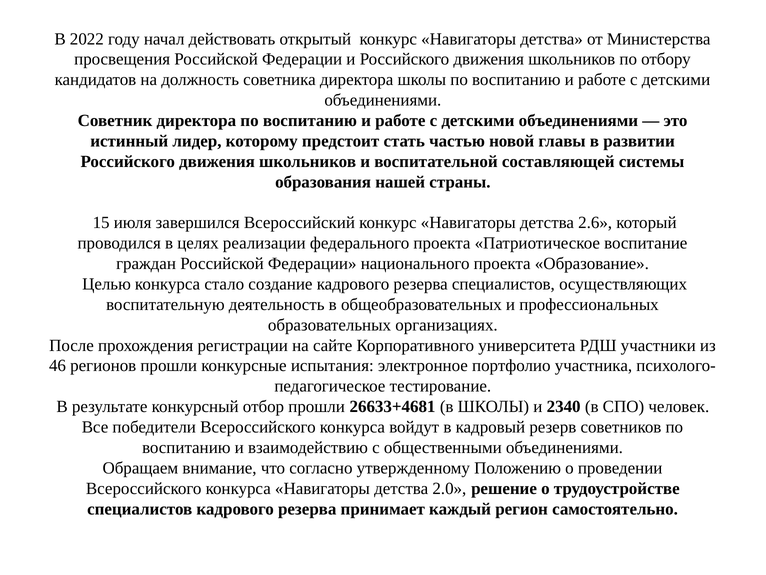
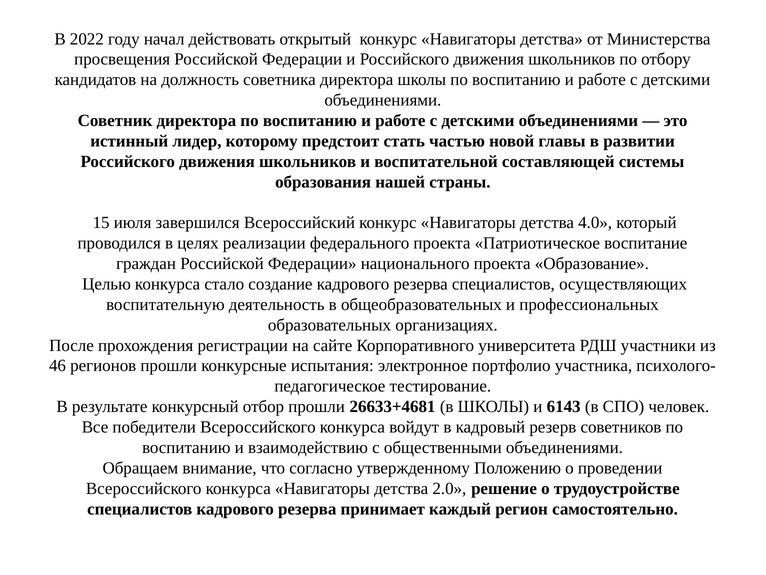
2.6: 2.6 -> 4.0 (595, 223)
2340: 2340 -> 6143 (564, 406)
